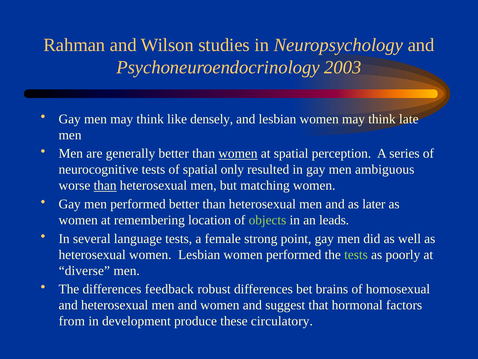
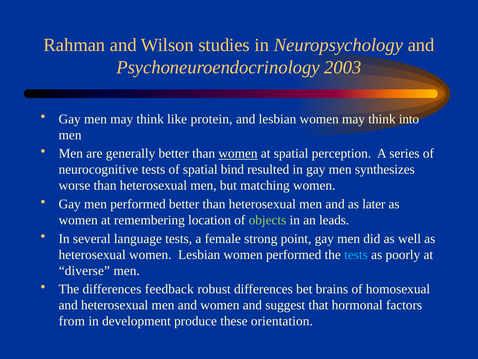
densely: densely -> protein (212, 119)
late: late -> into (409, 119)
only: only -> bind (232, 169)
ambiguous: ambiguous -> synthesizes (385, 169)
than underline: present -> none (105, 185)
tests colour: light green -> light blue (356, 254)
circulatory: circulatory -> orientation (282, 321)
